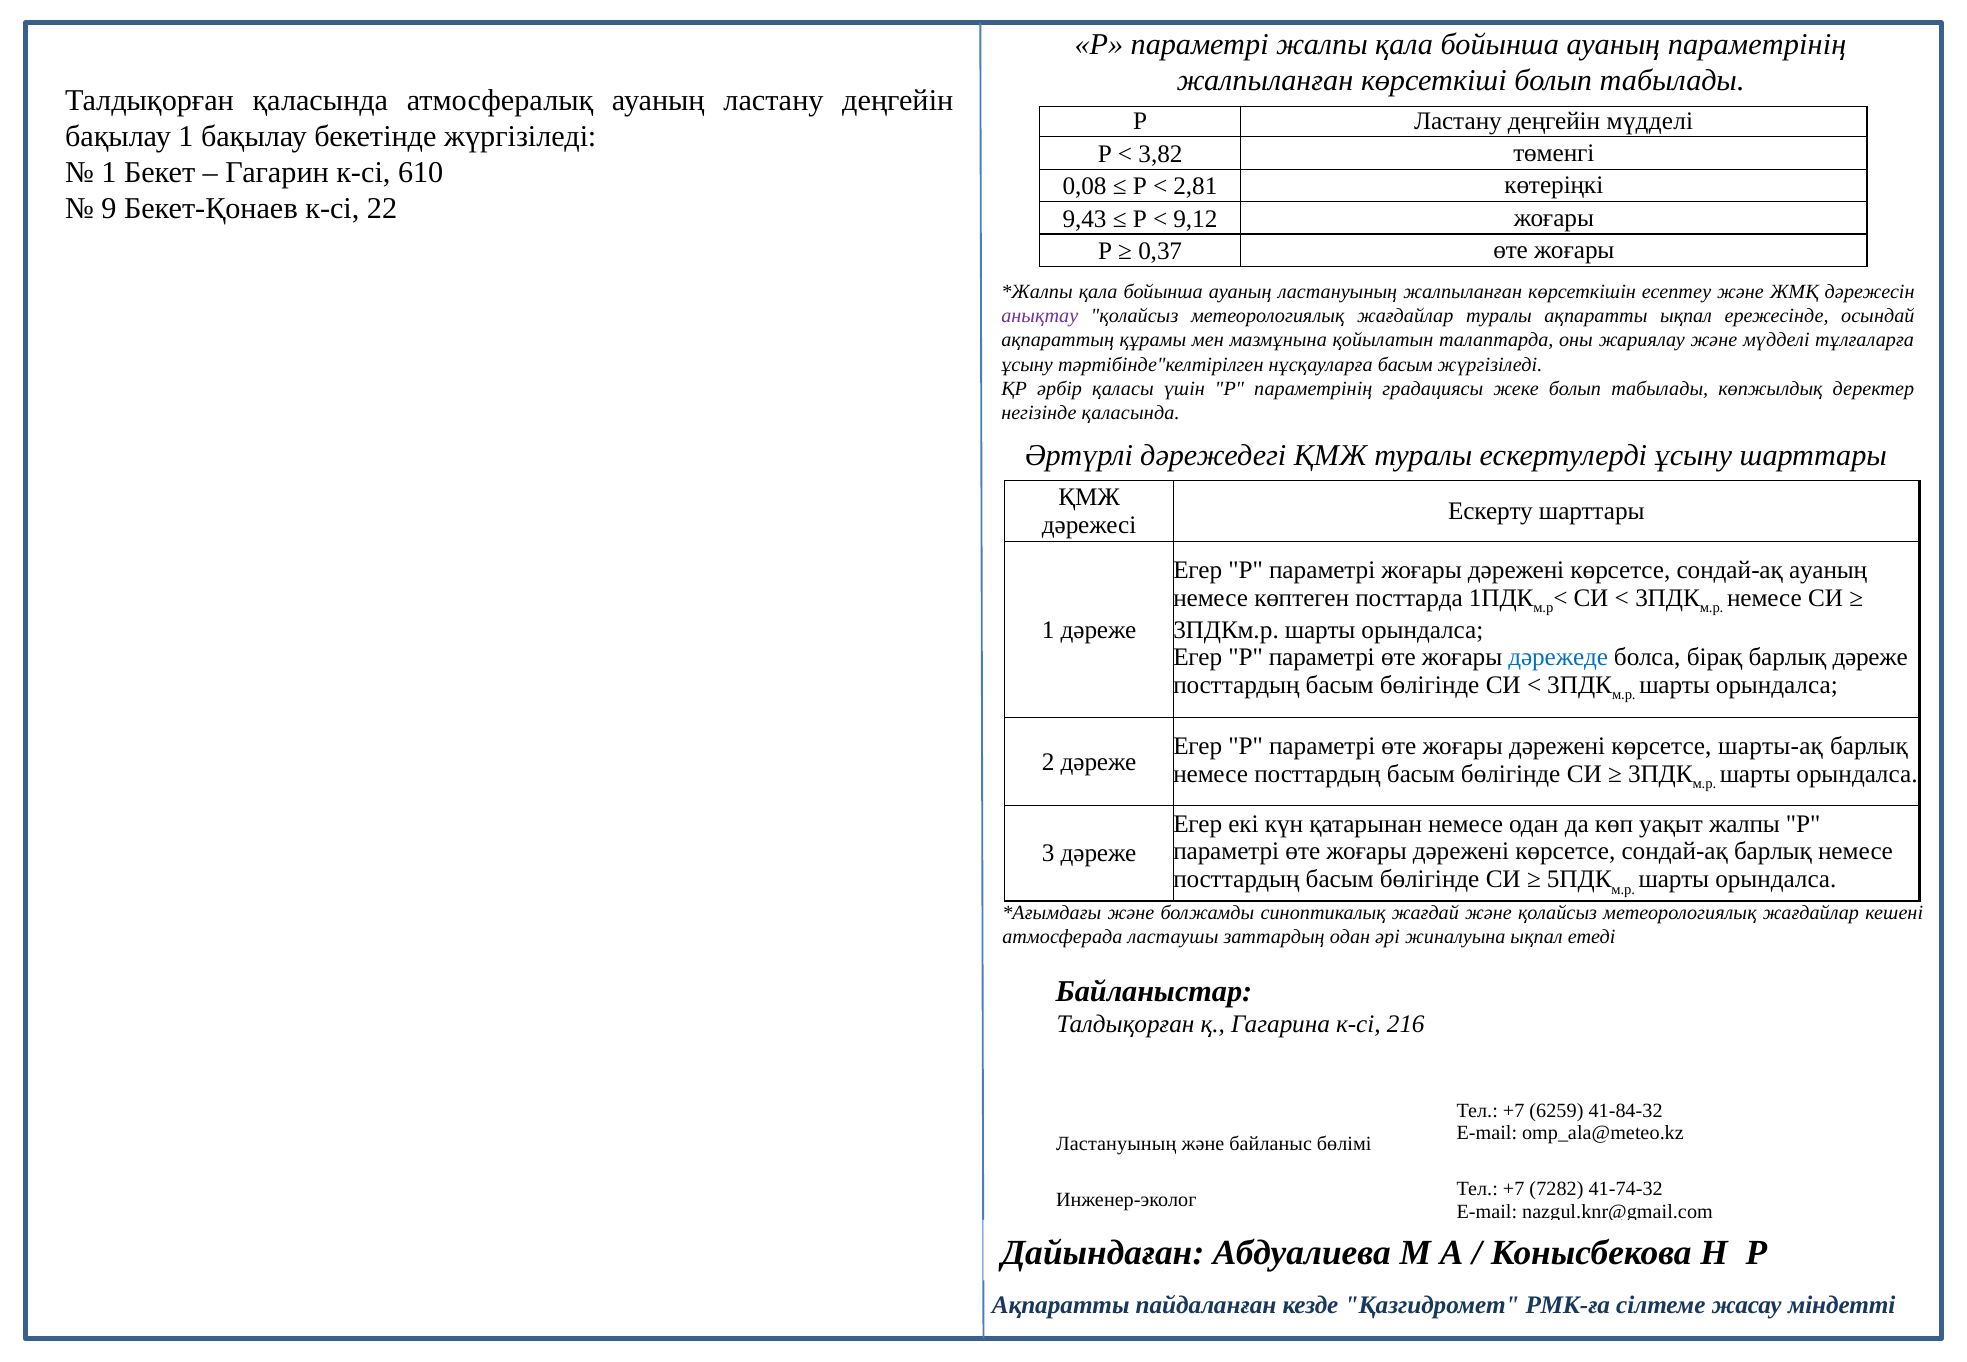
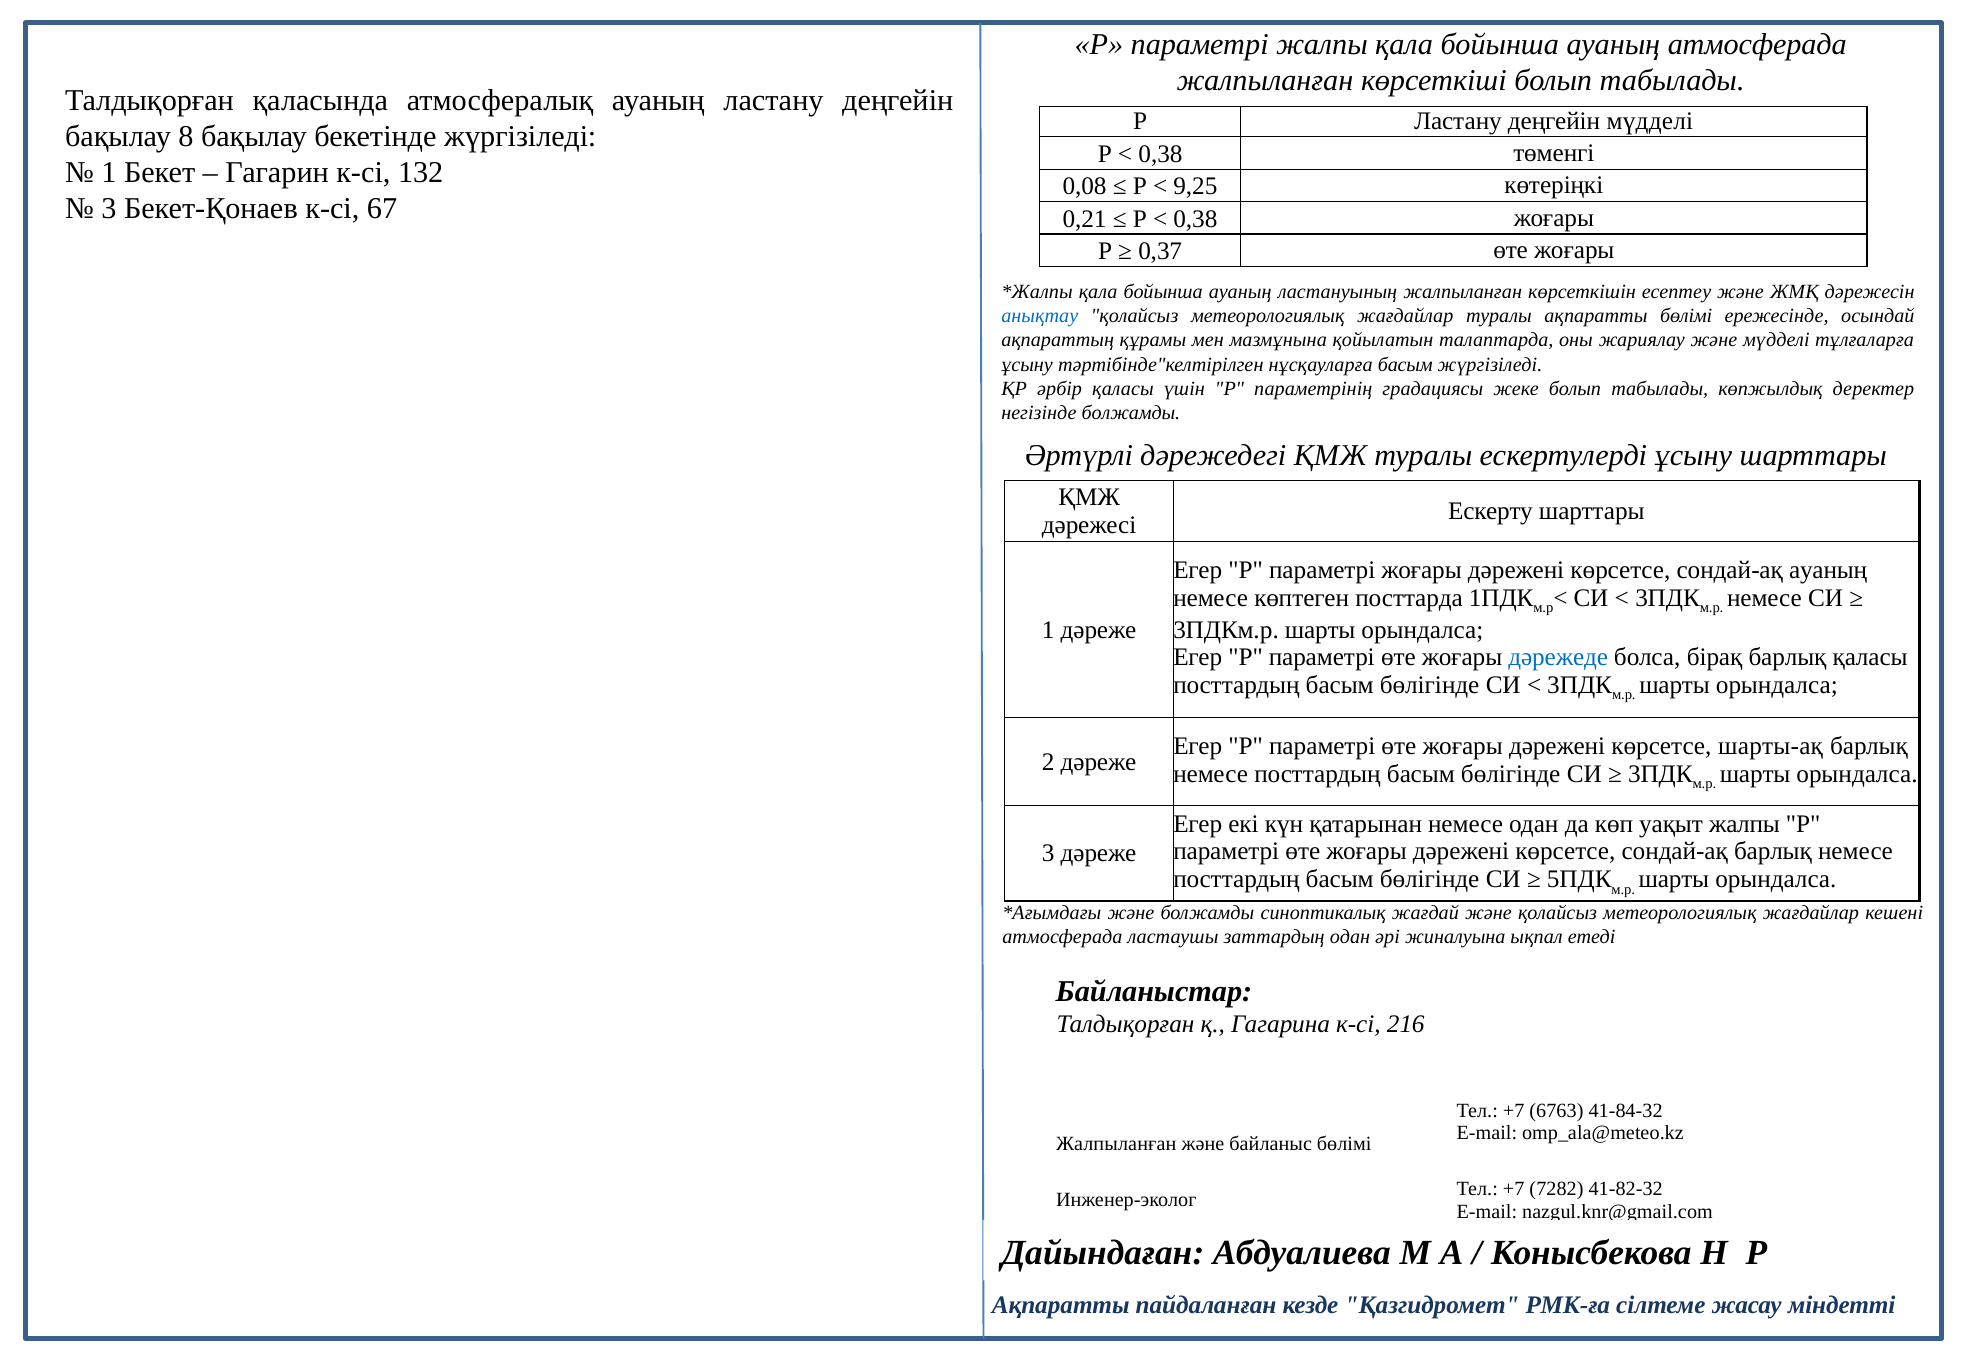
ауаның параметрінің: параметрінің -> атмосферада (1757, 44)
бақылау 1: 1 -> 8 (186, 136)
3,82: 3,82 -> 0,38 (1160, 154)
610: 610 -> 132 (421, 173)
2,81: 2,81 -> 9,25 (1195, 186)
9: 9 -> 3 (109, 209)
22: 22 -> 67 (382, 209)
9,43: 9,43 -> 0,21 (1085, 219)
9,12: 9,12 -> 0,38 (1195, 219)
анықтау colour: purple -> blue (1040, 316)
ақпаратты ықпал: ықпал -> бөлімі (1686, 316)
негізінде қаласында: қаласында -> болжамды (1131, 413)
барлық дәреже: дәреже -> қаласы (1870, 657)
6259: 6259 -> 6763 (1556, 1110)
Ластануының: Ластануының -> Жалпыланған (1116, 1144)
41-74-32: 41-74-32 -> 41-82-32 (1626, 1189)
